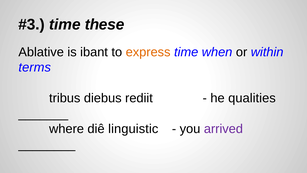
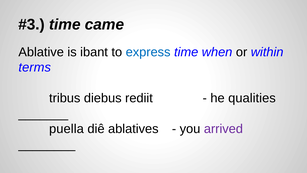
these: these -> came (104, 24)
express colour: orange -> blue (148, 52)
where: where -> puella (66, 129)
linguistic: linguistic -> ablatives (133, 129)
